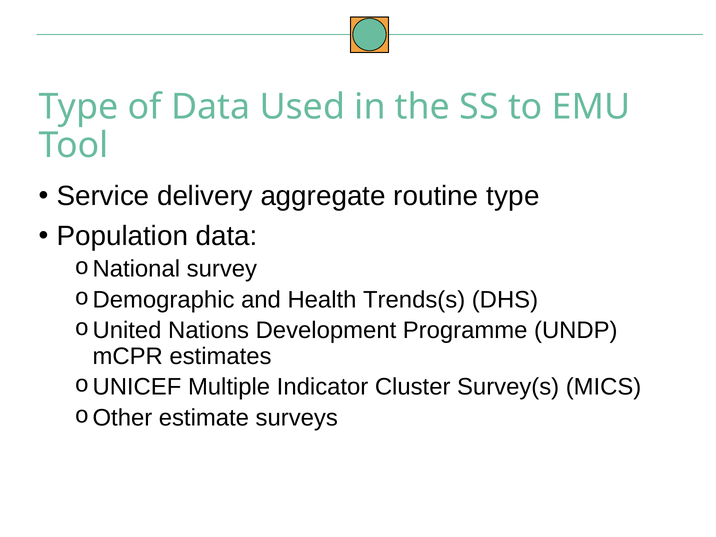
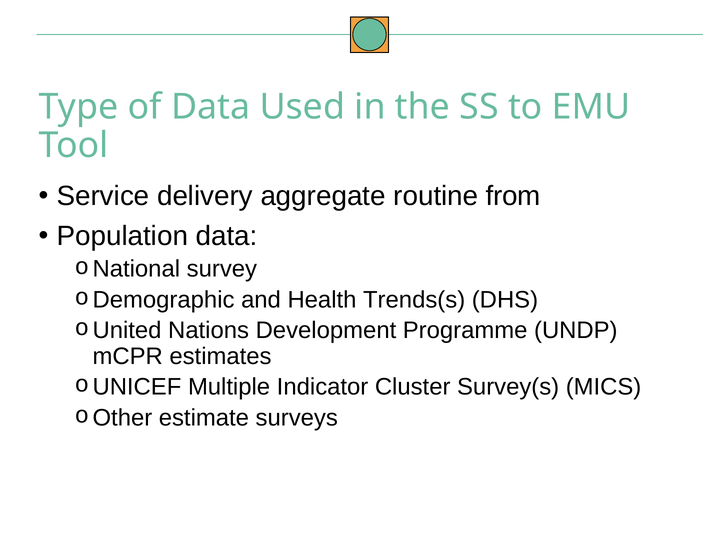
routine type: type -> from (513, 196)
